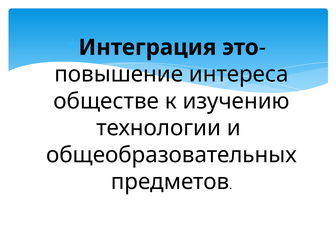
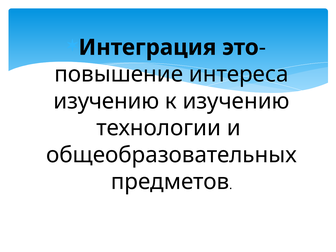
обществе: обществе -> изучению (106, 101)
